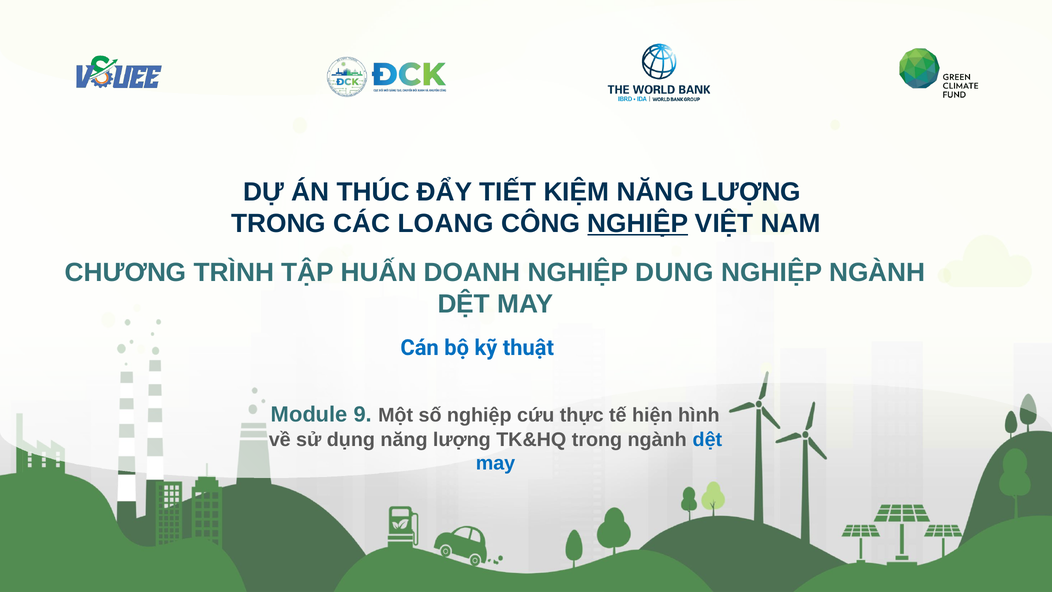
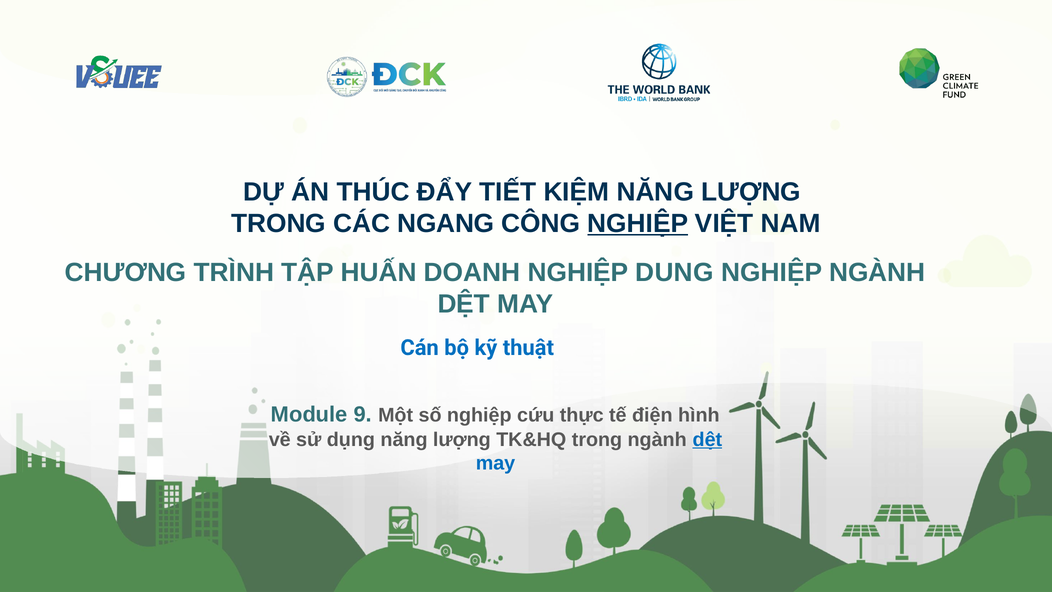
LOANG: LOANG -> NGANG (446, 223)
hiện: hiện -> điện (652, 415)
dệt underline: none -> present (707, 439)
